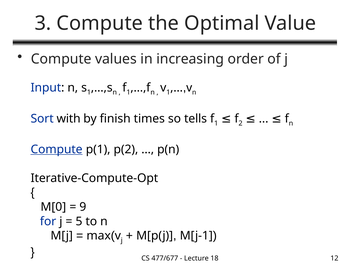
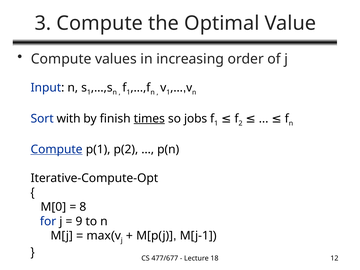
times underline: none -> present (149, 119)
tells: tells -> jobs (196, 119)
9: 9 -> 8 (83, 207)
5: 5 -> 9 (79, 221)
